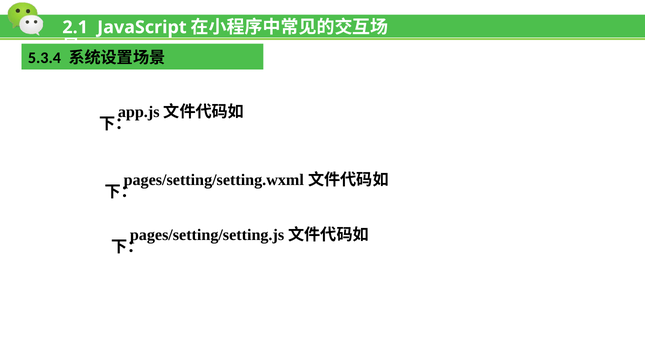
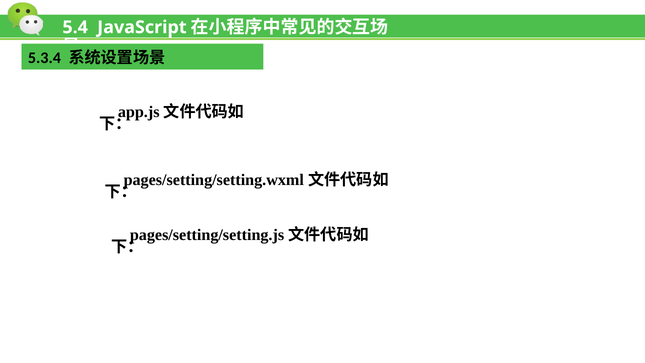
2.1: 2.1 -> 5.4 (75, 27)
